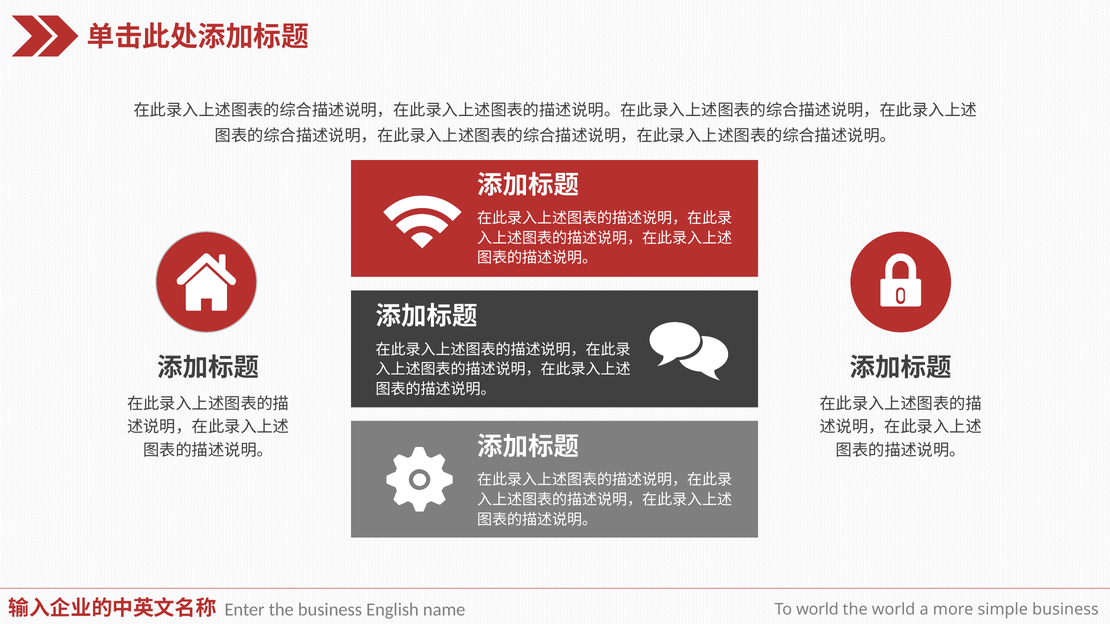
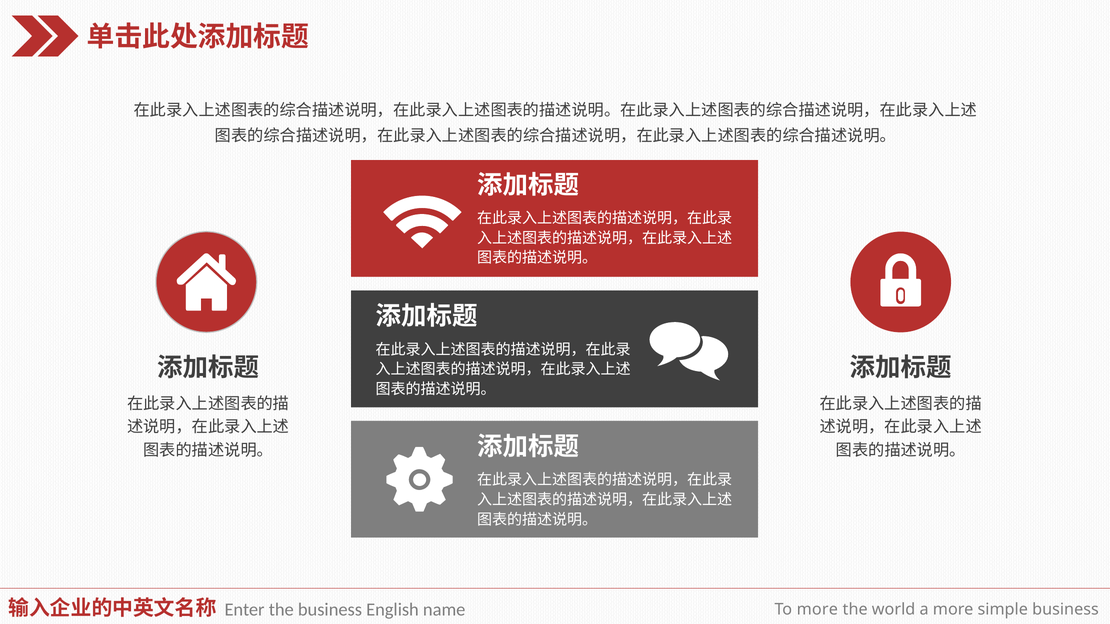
To world: world -> more (817, 610)
